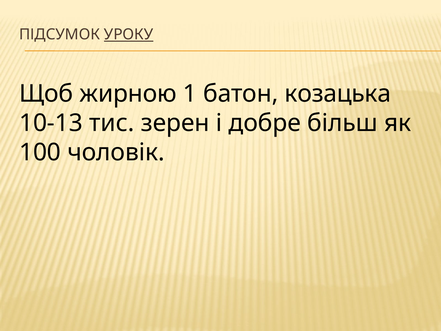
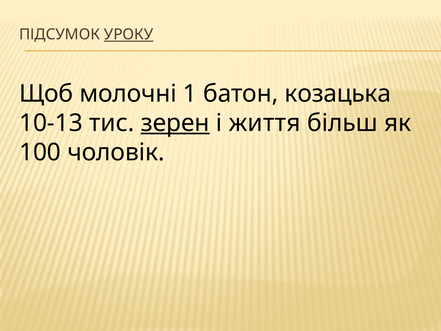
жирною: жирною -> молочні (128, 94)
зерен underline: none -> present (175, 123)
добре: добре -> життя (265, 123)
